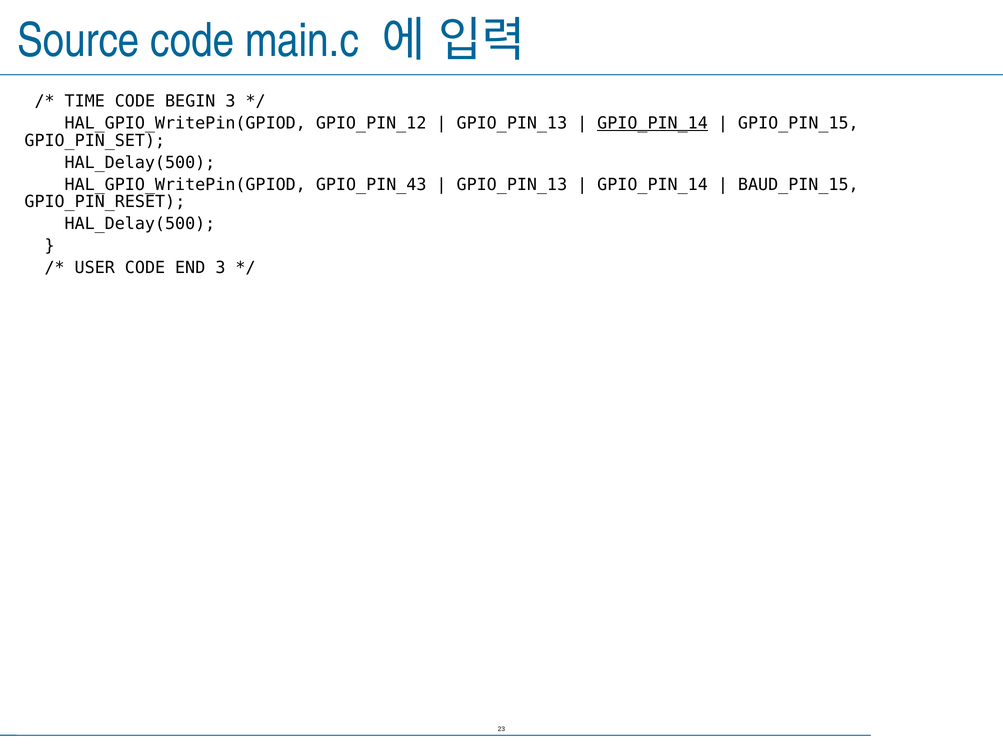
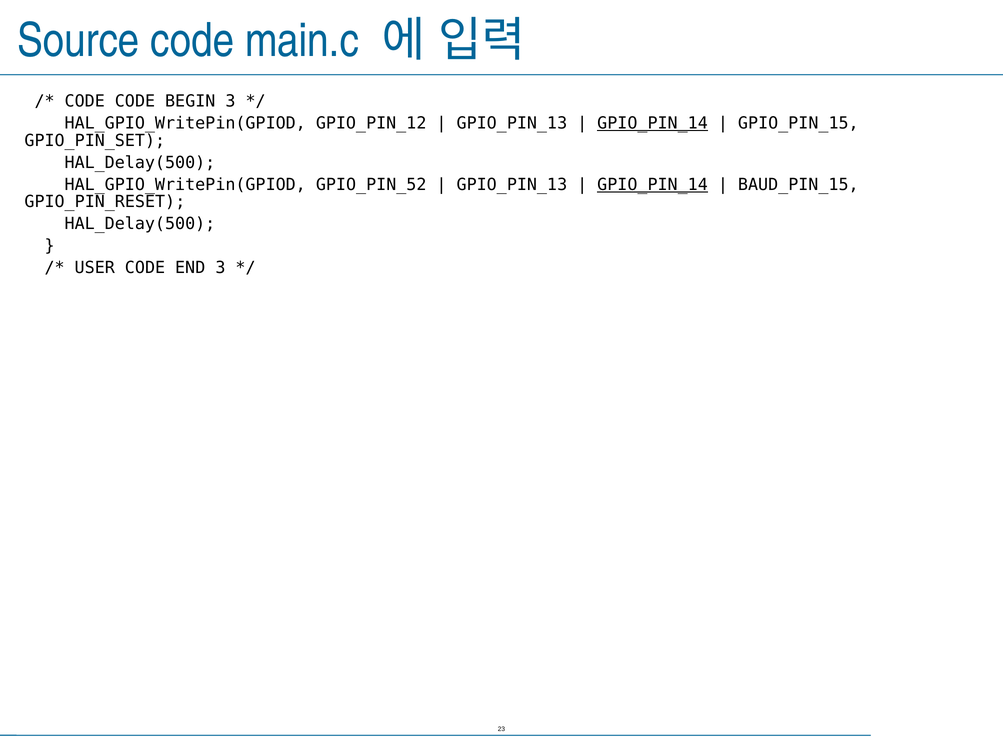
TIME: TIME -> CODE (85, 101)
GPIO_PIN_43: GPIO_PIN_43 -> GPIO_PIN_52 (371, 185)
GPIO_PIN_14 underline: none -> present (653, 185)
